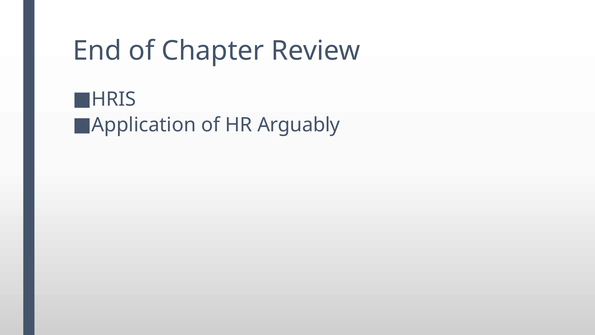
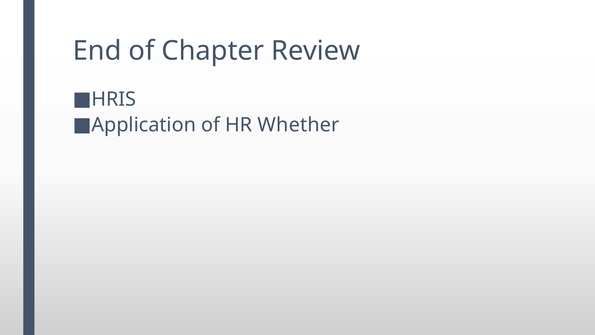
Arguably: Arguably -> Whether (299, 125)
